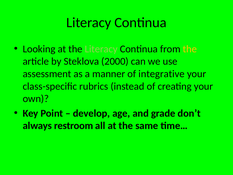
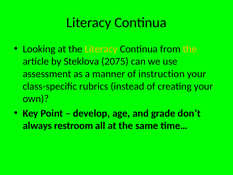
Literacy colour: light green -> yellow (101, 49)
2000: 2000 -> 2075 (115, 61)
integrative: integrative -> instruction (162, 74)
